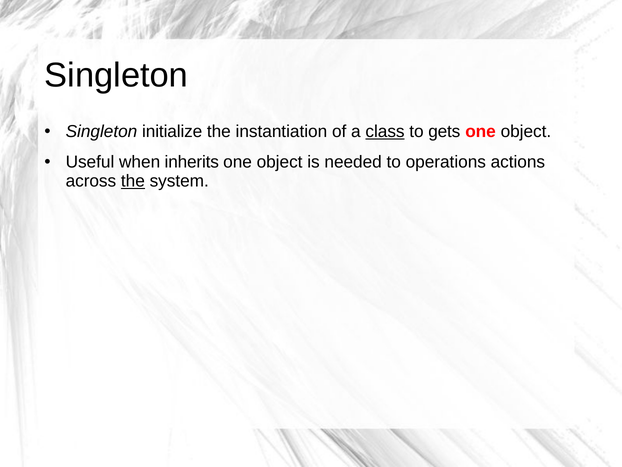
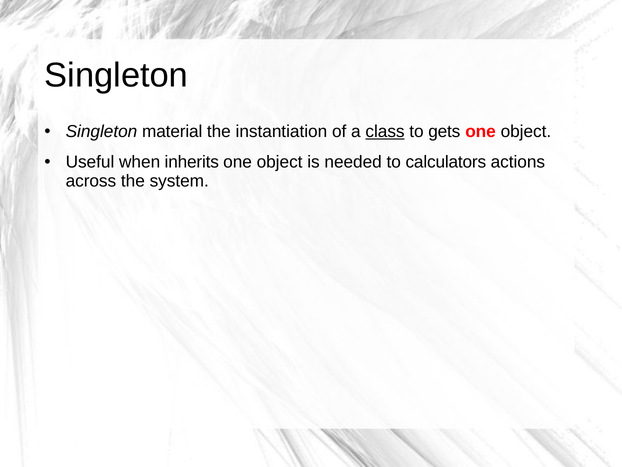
initialize: initialize -> material (172, 131)
operations: operations -> calculators (446, 162)
the underline: present -> none (133, 181)
